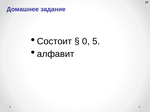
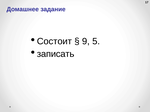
0: 0 -> 9 (86, 42)
алфавит: алфавит -> записать (56, 54)
